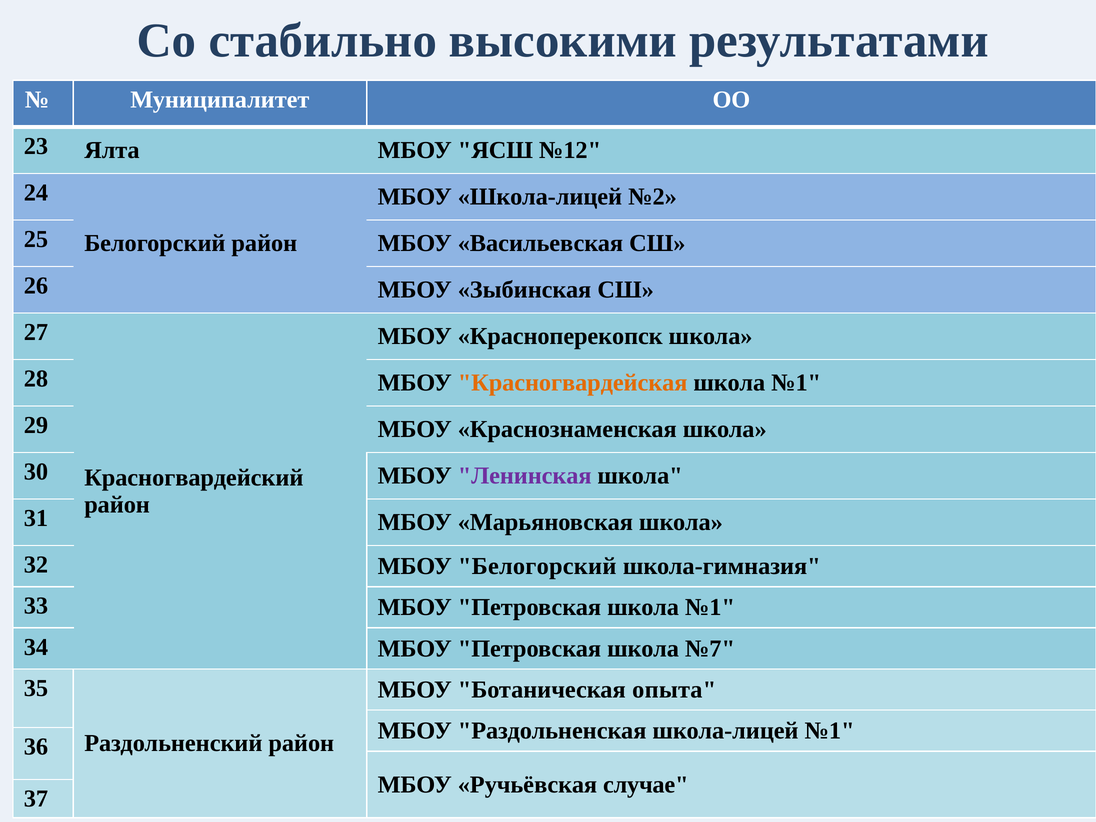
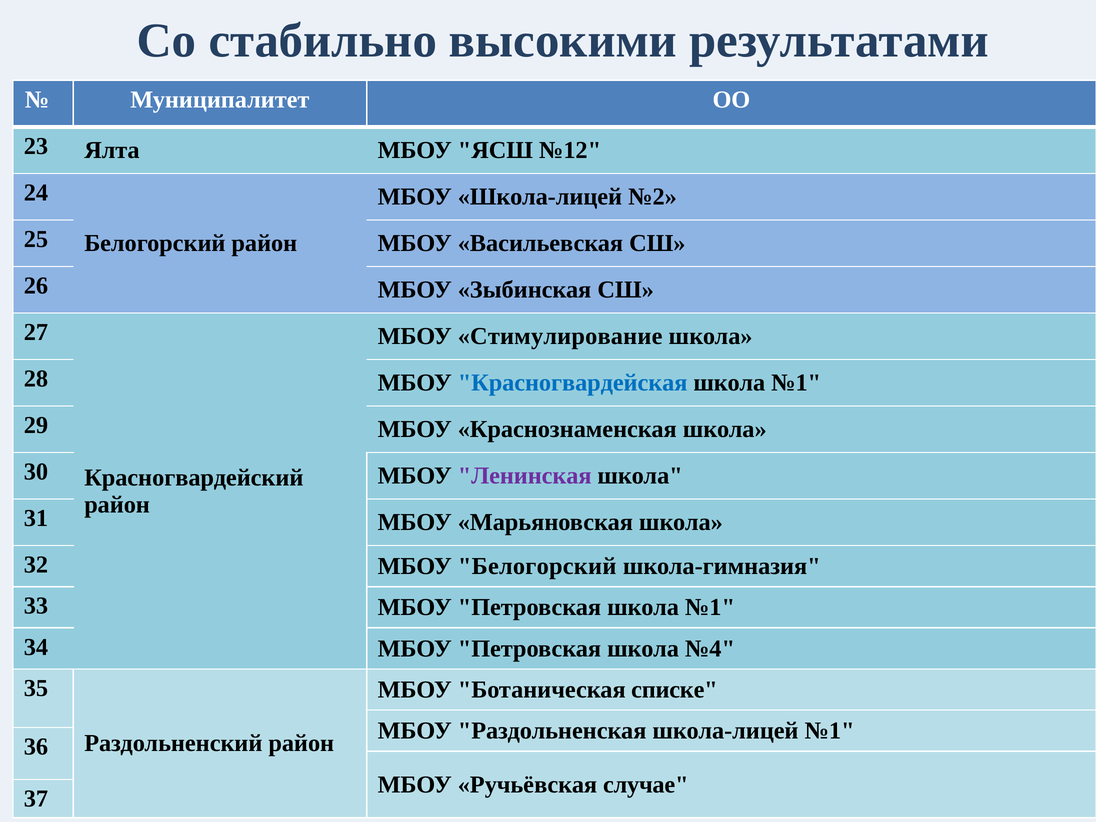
Красноперекопск: Красноперекопск -> Стимулирование (560, 336)
Красногвардейская colour: orange -> blue (573, 383)
№7: №7 -> №4 (710, 649)
опыта: опыта -> списке (674, 690)
